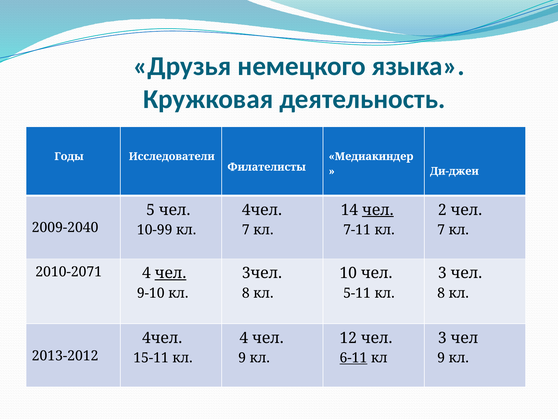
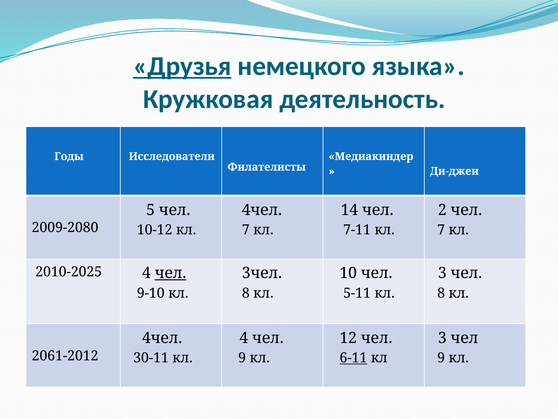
Друзья underline: none -> present (182, 66)
чел underline: present -> none (378, 210)
2009-2040: 2009-2040 -> 2009-2080 (65, 227)
10-99: 10-99 -> 10-12 (155, 230)
2010-2071: 2010-2071 -> 2010-2025 (69, 272)
2013-2012: 2013-2012 -> 2061-2012 (65, 355)
15-11: 15-11 -> 30-11 (151, 358)
